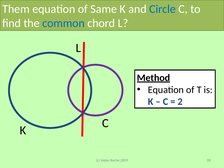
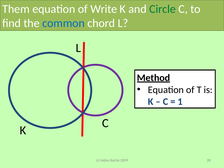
Same: Same -> Write (104, 9)
Circle colour: blue -> green (163, 9)
2: 2 -> 1 (180, 102)
